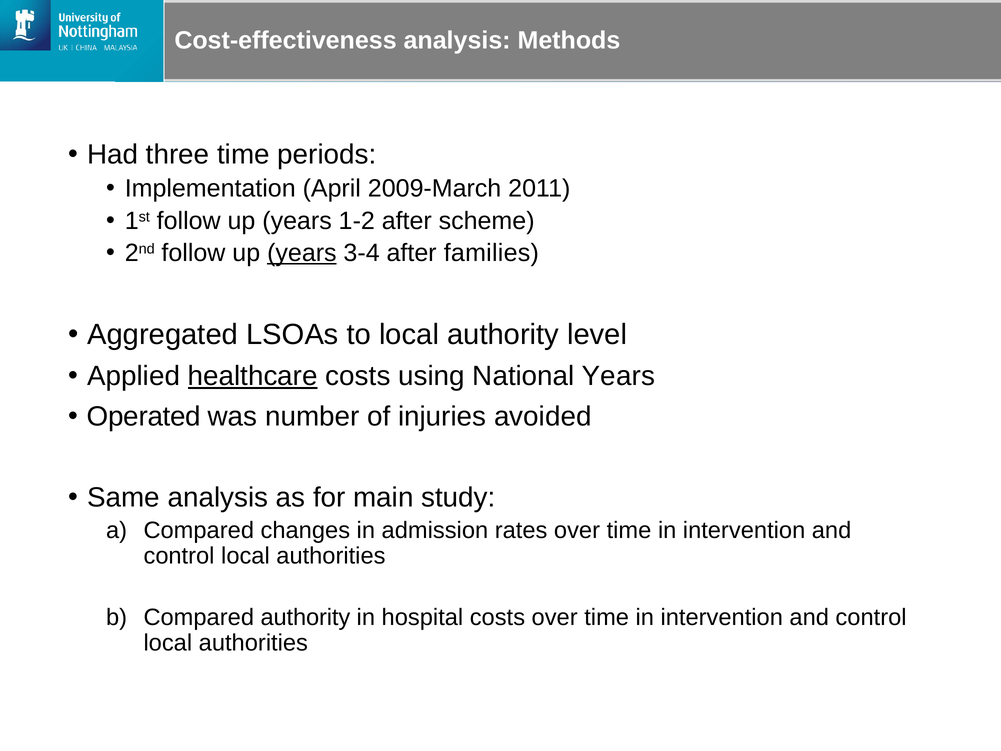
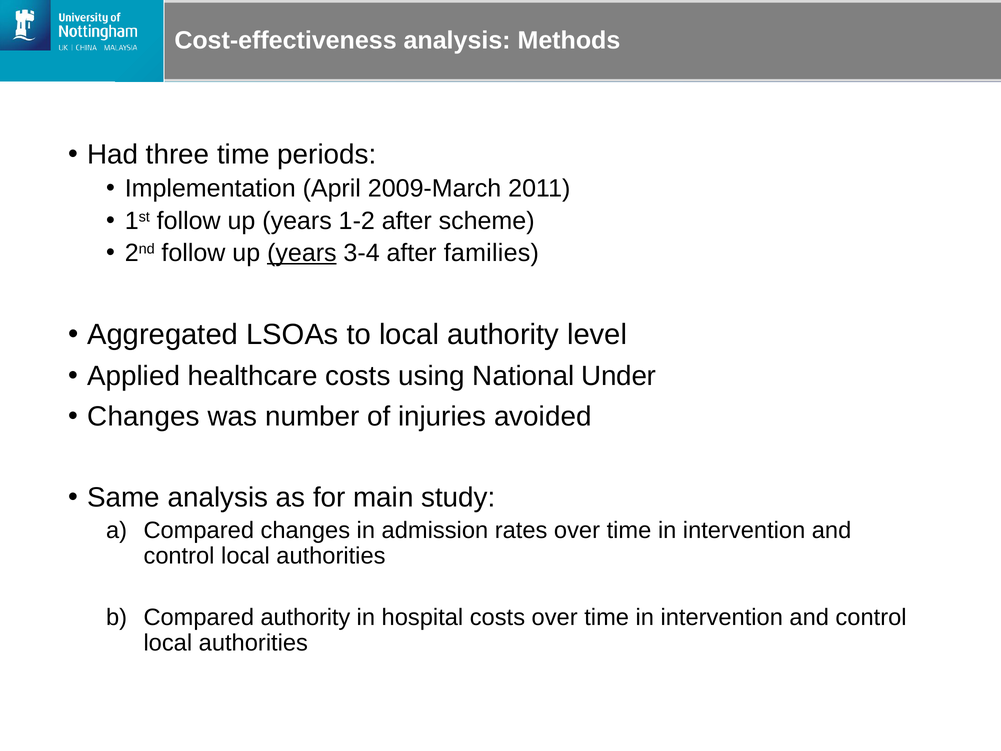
healthcare underline: present -> none (253, 376)
National Years: Years -> Under (619, 376)
Operated: Operated -> Changes (144, 416)
